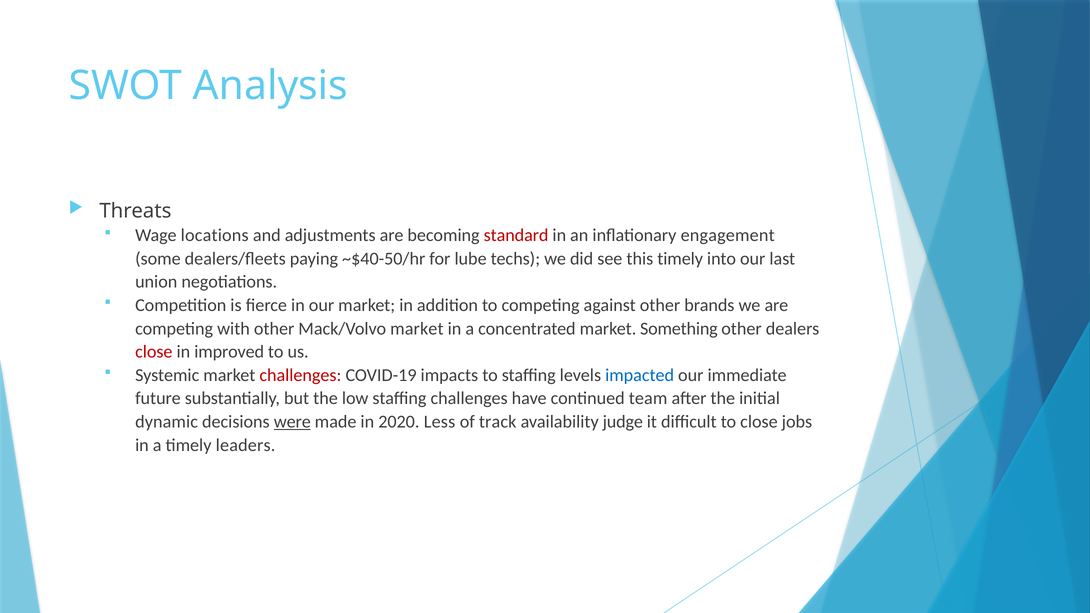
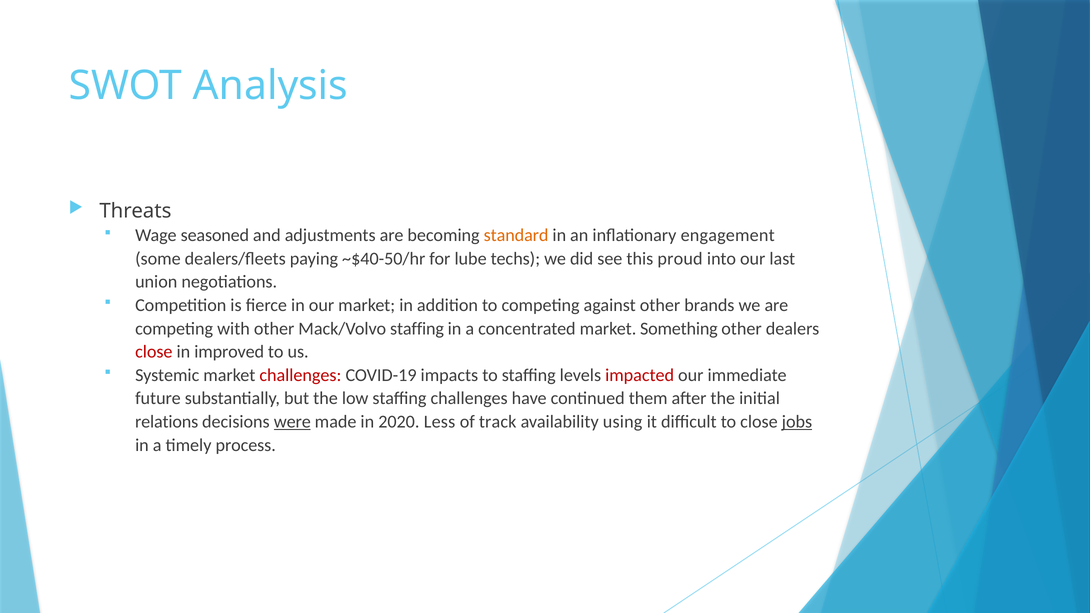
locations: locations -> seasoned (215, 235)
standard colour: red -> orange (516, 235)
this timely: timely -> proud (680, 259)
Mack/Volvo market: market -> staffing (417, 329)
impacted colour: blue -> red (640, 375)
team: team -> them (648, 399)
dynamic: dynamic -> relations (167, 422)
judge: judge -> using (623, 422)
jobs underline: none -> present (797, 422)
leaders: leaders -> process (246, 445)
